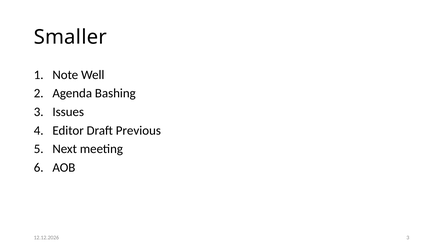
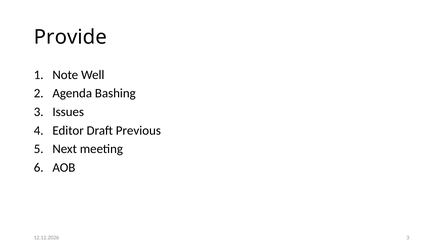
Smaller: Smaller -> Provide (70, 37)
